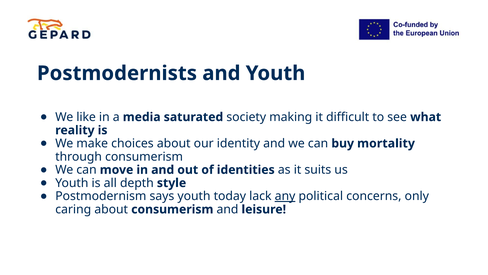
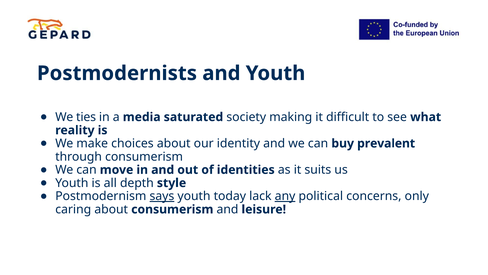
like: like -> ties (86, 117)
mortality: mortality -> prevalent (386, 143)
says underline: none -> present (162, 196)
